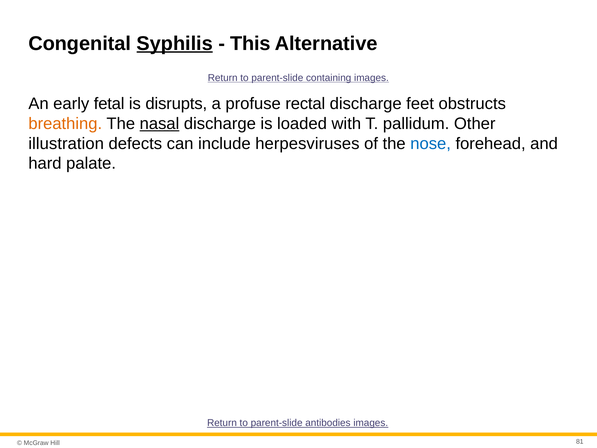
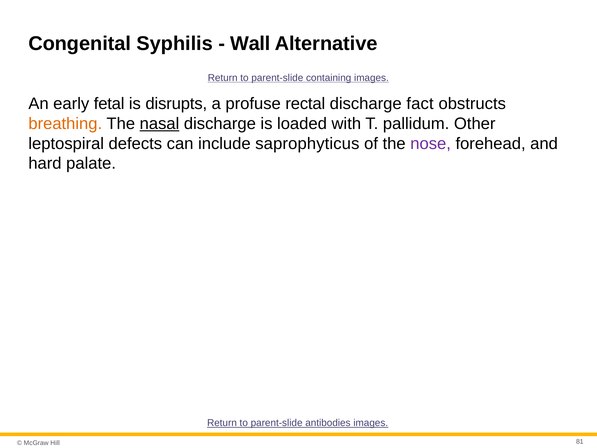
Syphilis underline: present -> none (175, 43)
This: This -> Wall (250, 43)
feet: feet -> fact (420, 104)
illustration: illustration -> leptospiral (66, 143)
herpesviruses: herpesviruses -> saprophyticus (307, 143)
nose colour: blue -> purple (431, 143)
